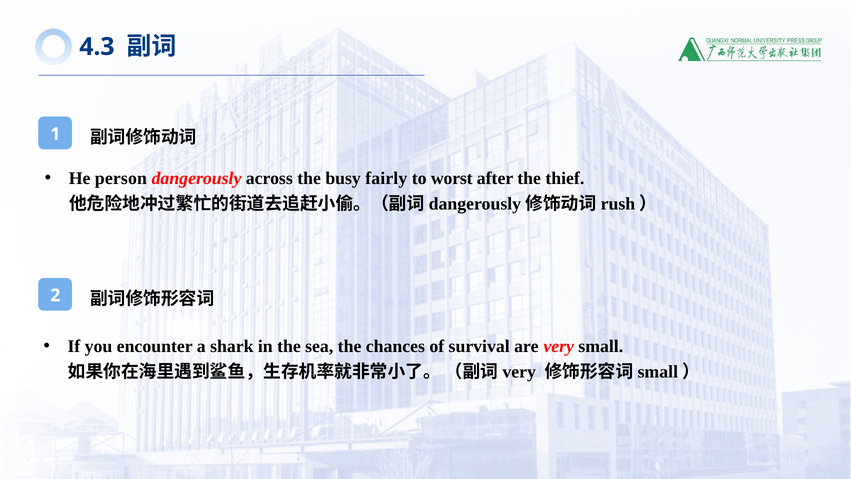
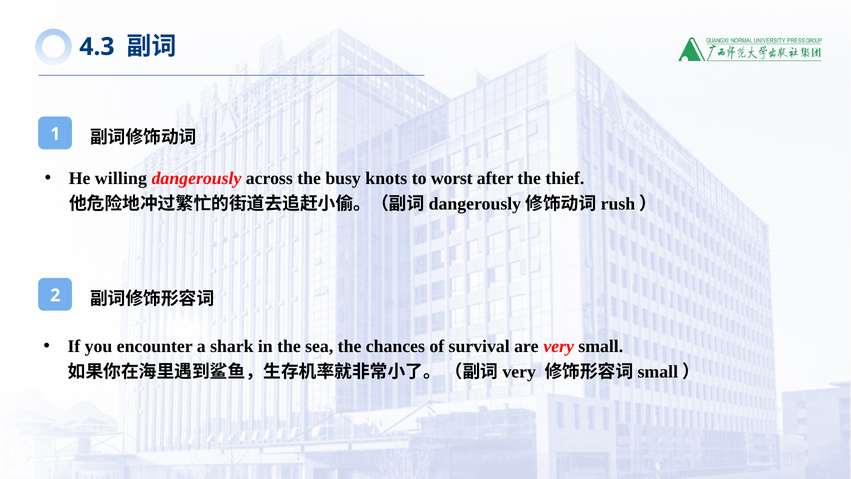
person: person -> willing (121, 178)
fairly: fairly -> knots (386, 178)
